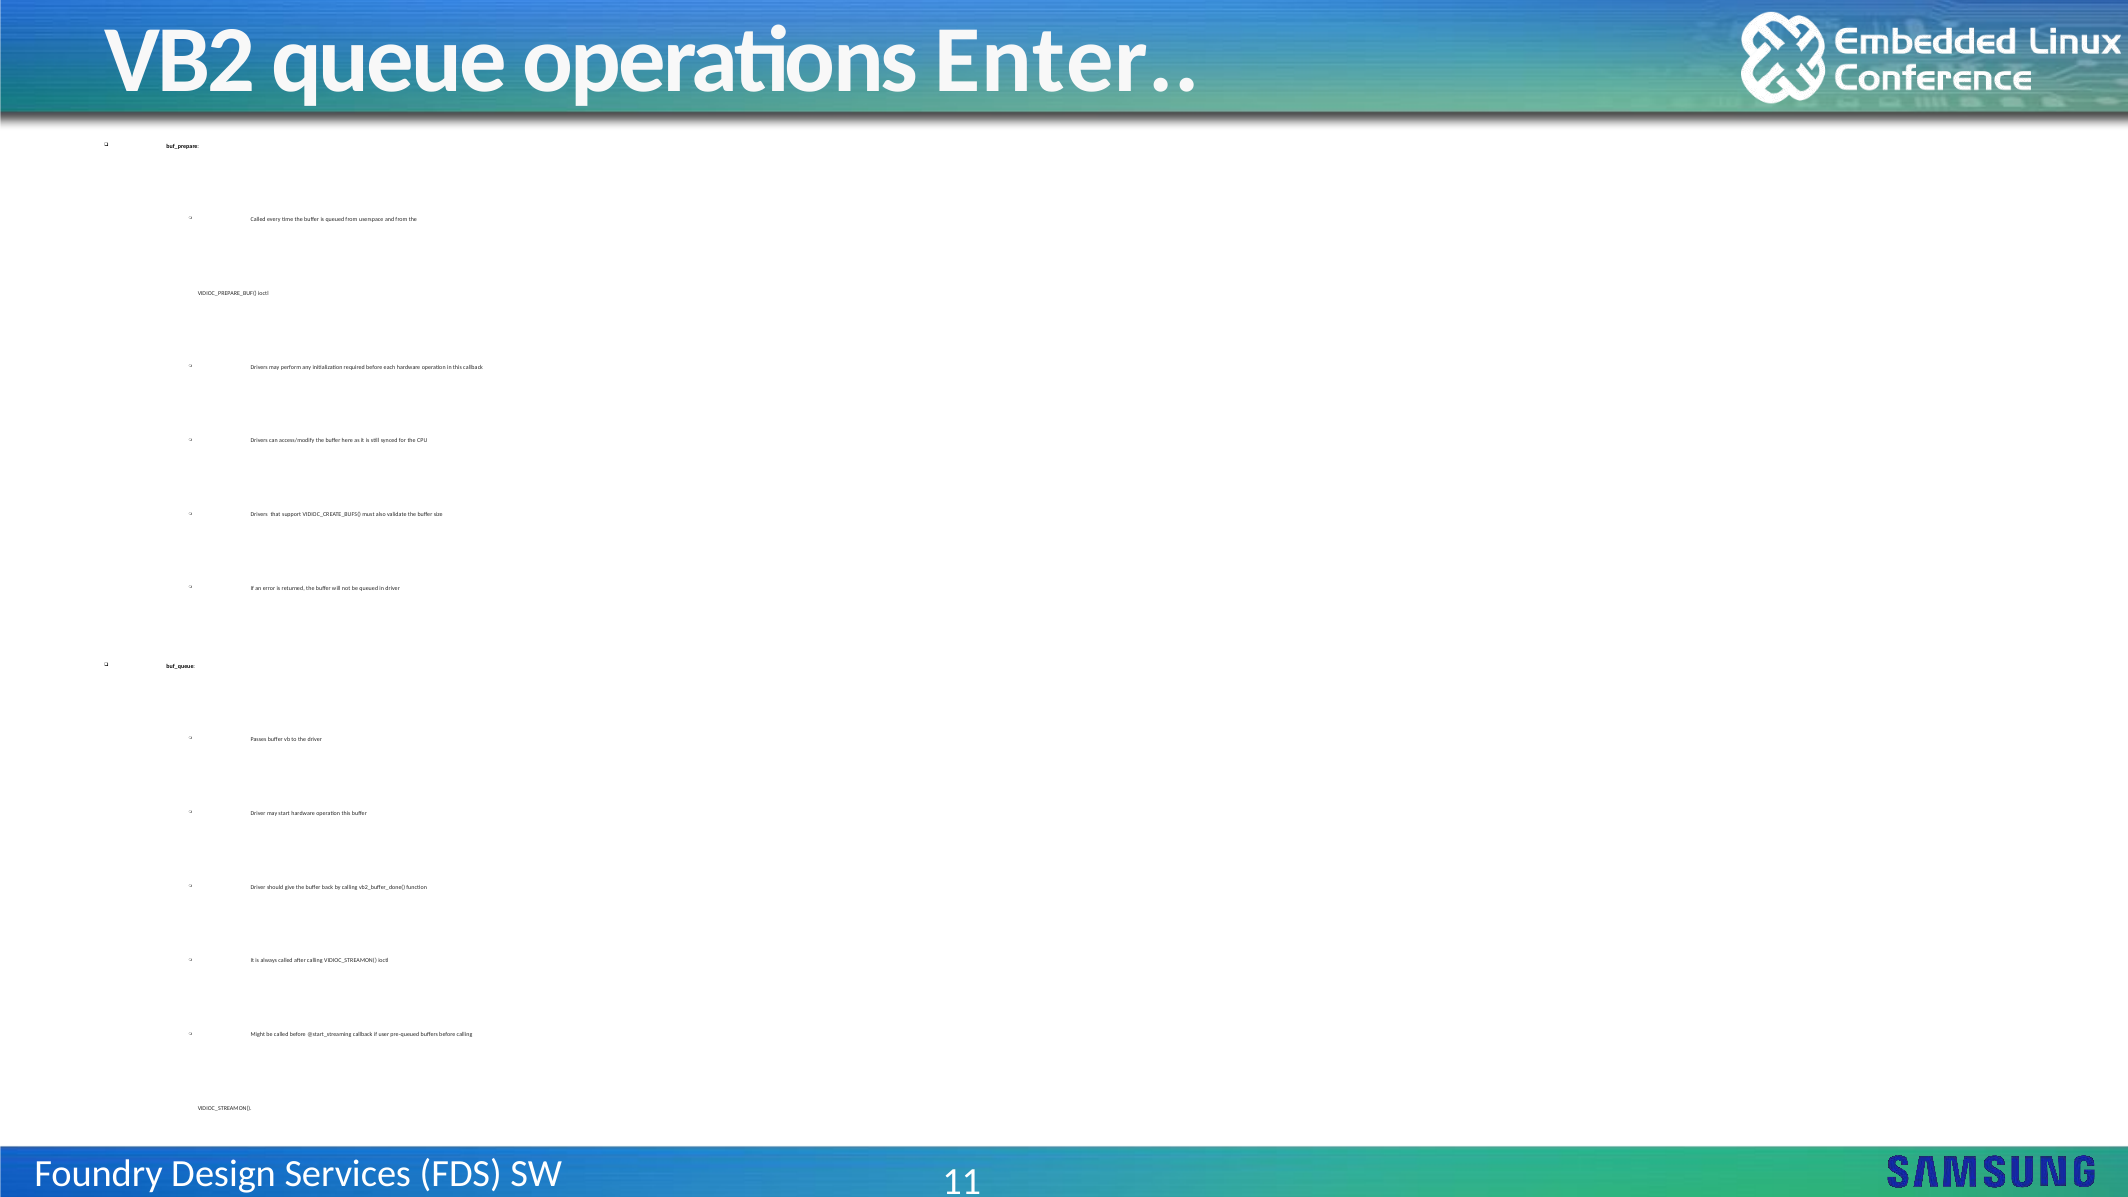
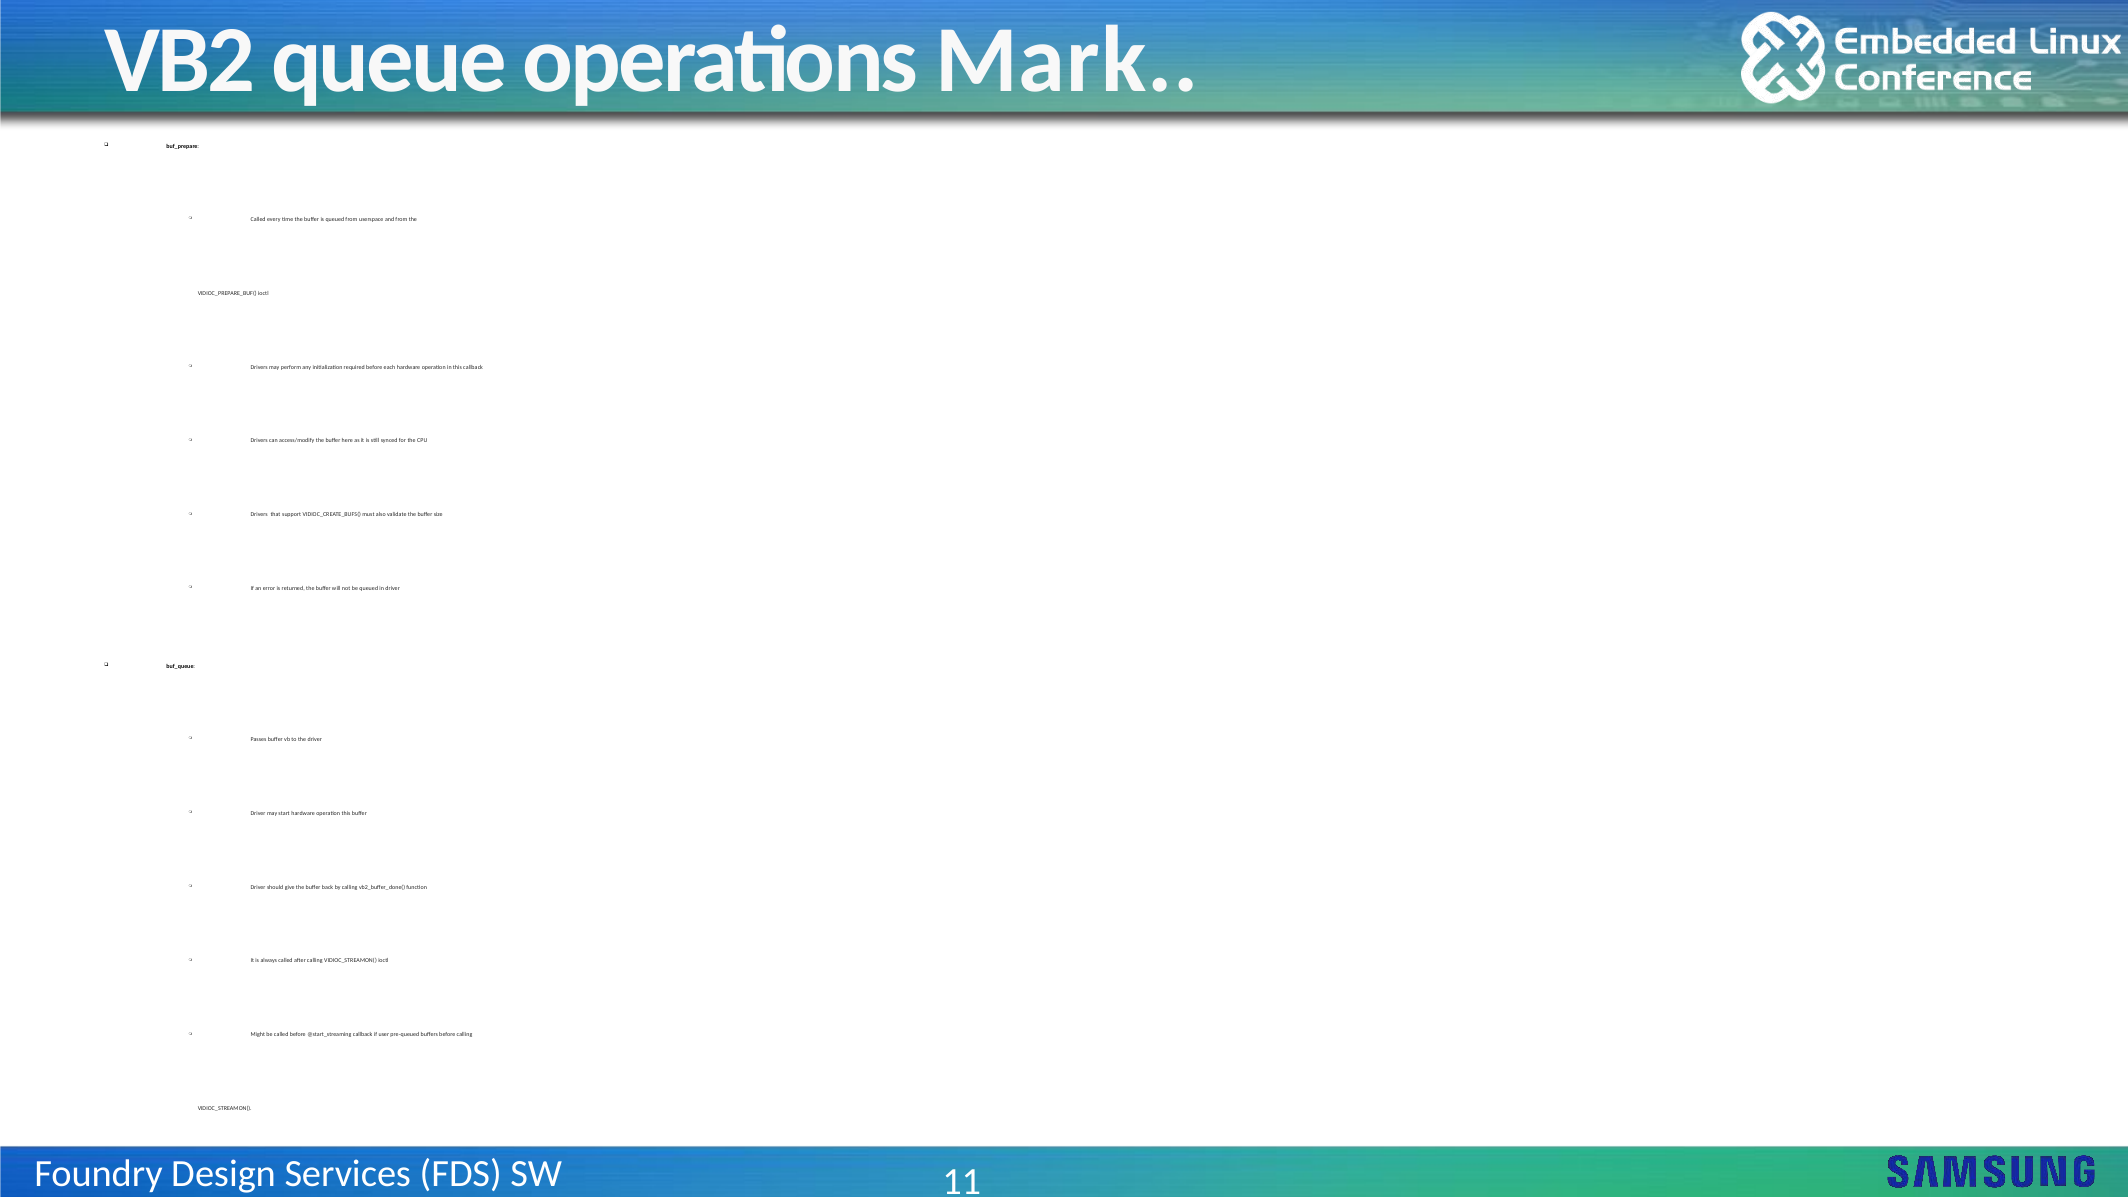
Enter: Enter -> Mark (1067, 61)
